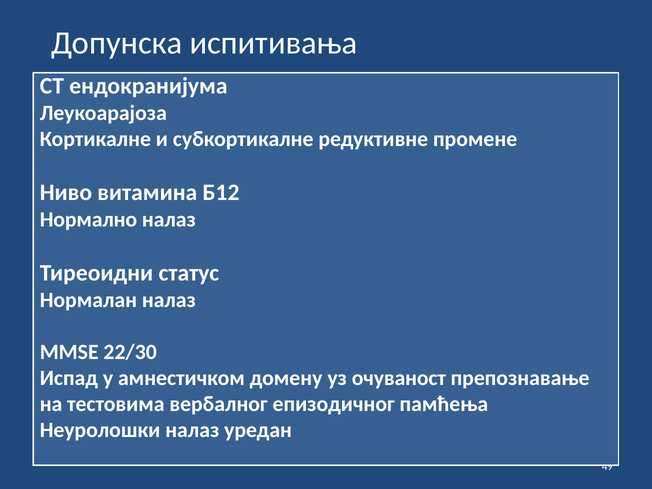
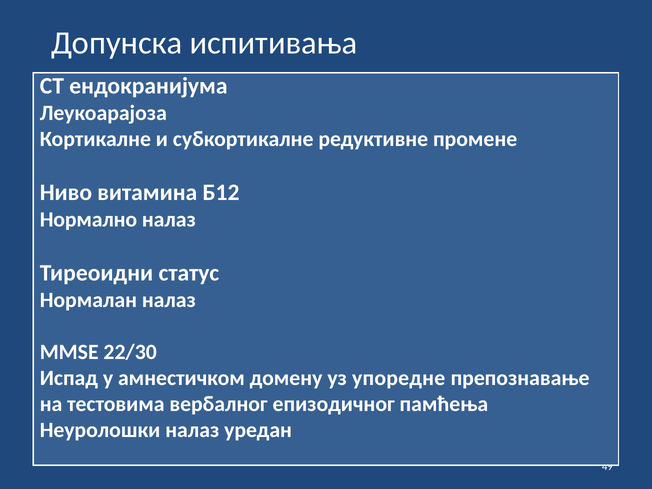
очуваност: очуваност -> упоредне (399, 378)
